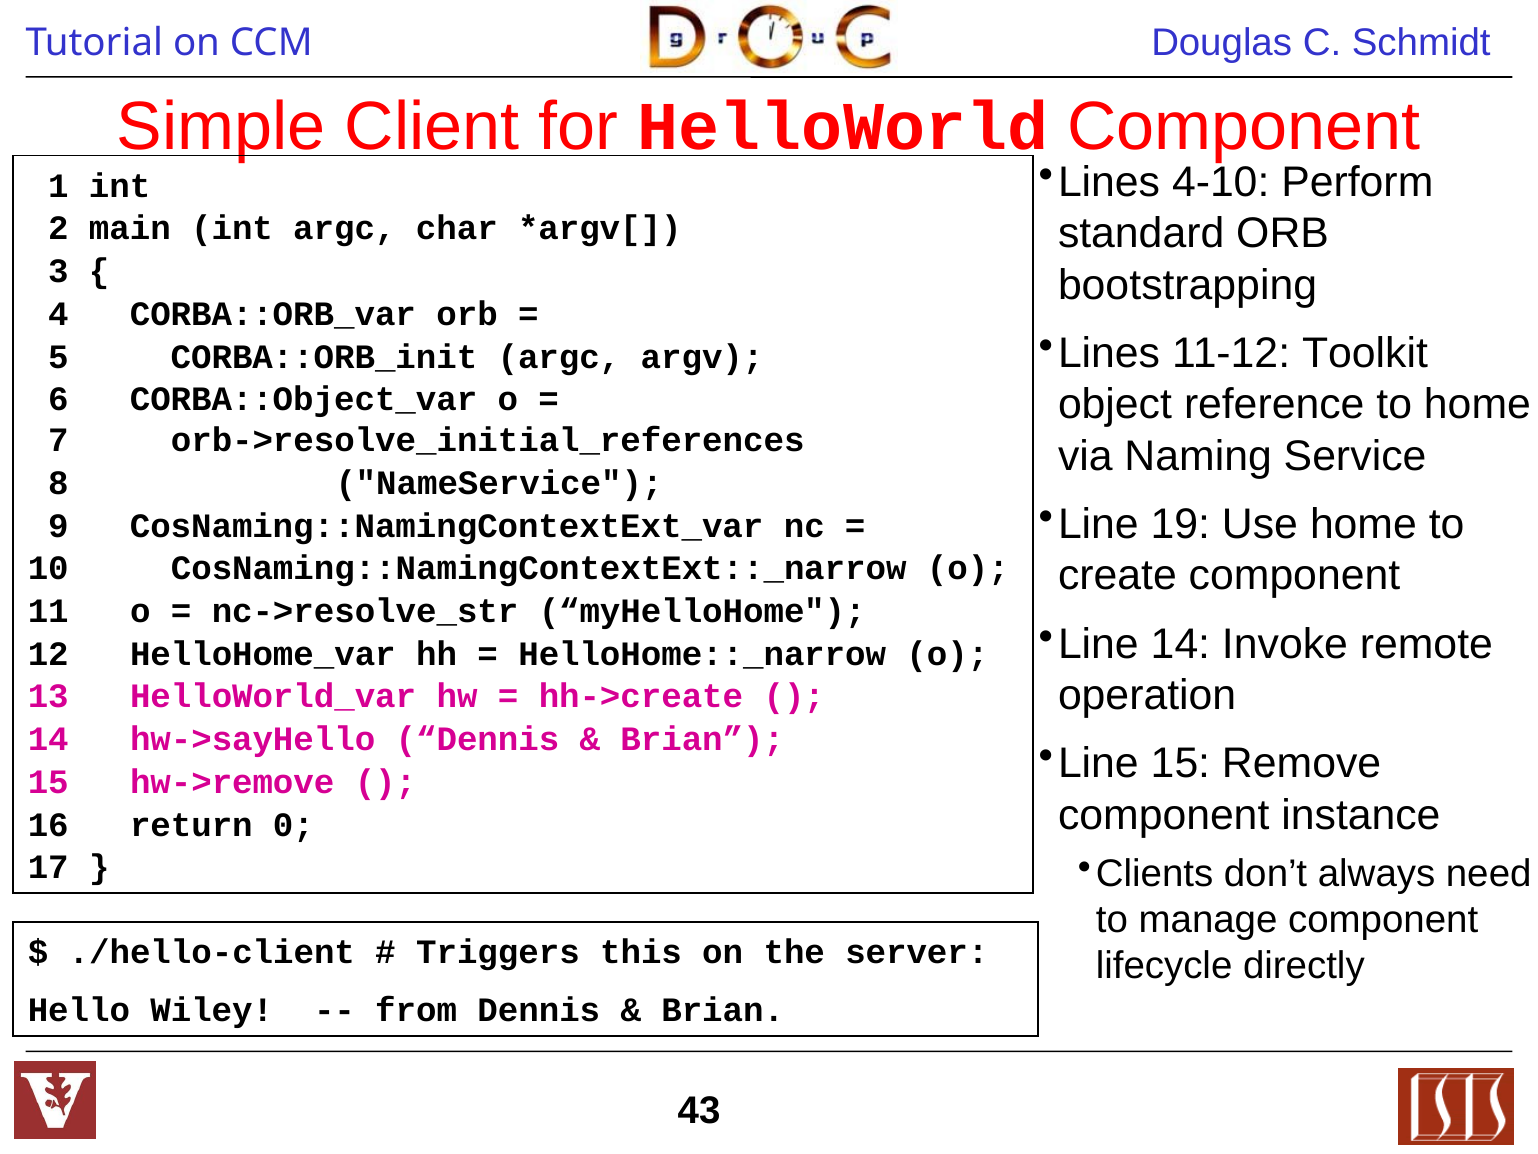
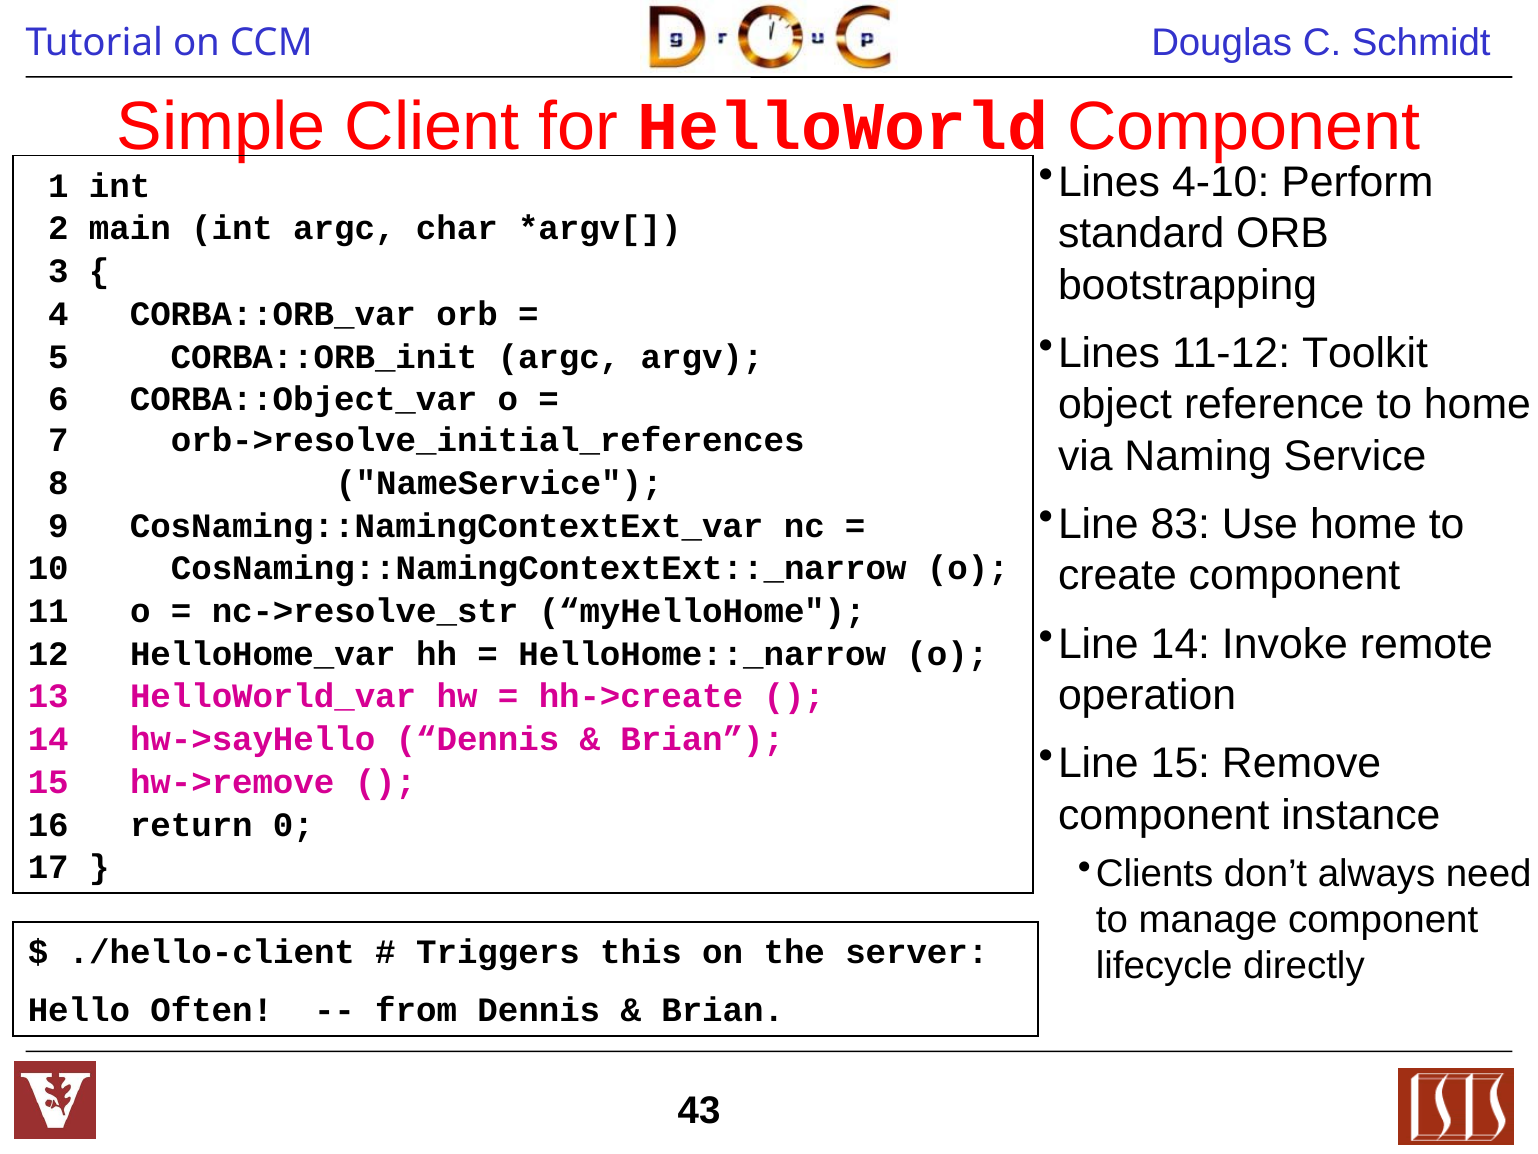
19: 19 -> 83 (1180, 524)
Wiley: Wiley -> Often (212, 1010)
